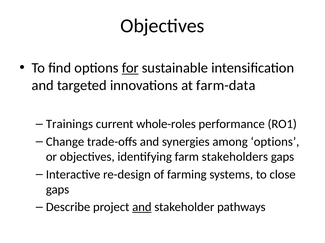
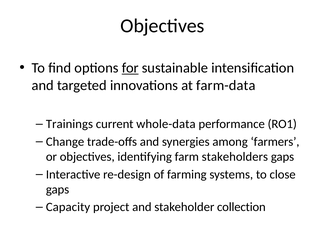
whole-roles: whole-roles -> whole-data (166, 124)
among options: options -> farmers (275, 142)
Describe: Describe -> Capacity (68, 208)
and underline: present -> none (142, 208)
pathways: pathways -> collection (241, 208)
